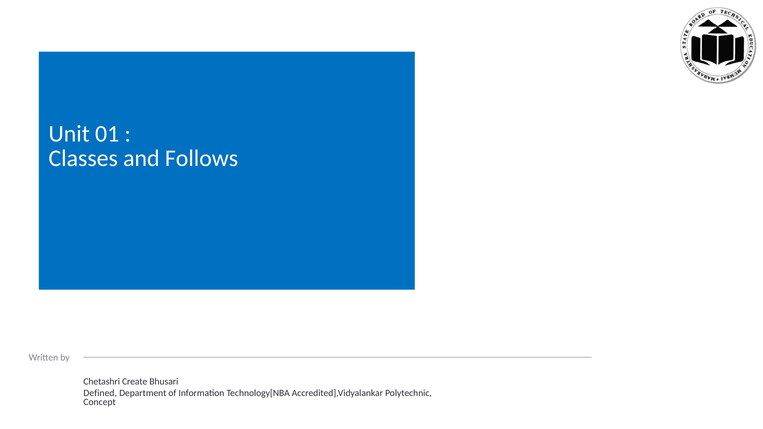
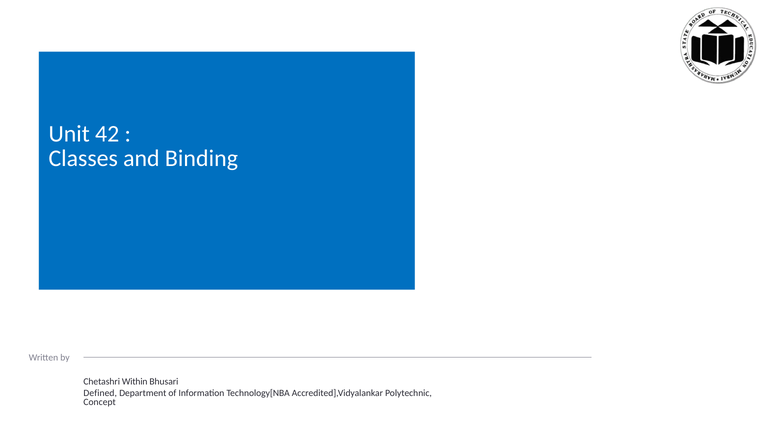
01: 01 -> 42 (107, 134)
Follows: Follows -> Binding (201, 158)
Create: Create -> Within (135, 382)
